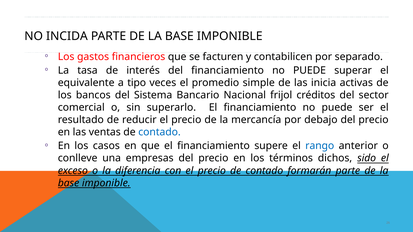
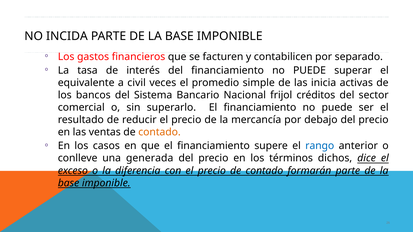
tipo: tipo -> civil (137, 83)
contado colour: blue -> orange (159, 132)
empresas: empresas -> generada (150, 158)
sido: sido -> dice (367, 158)
